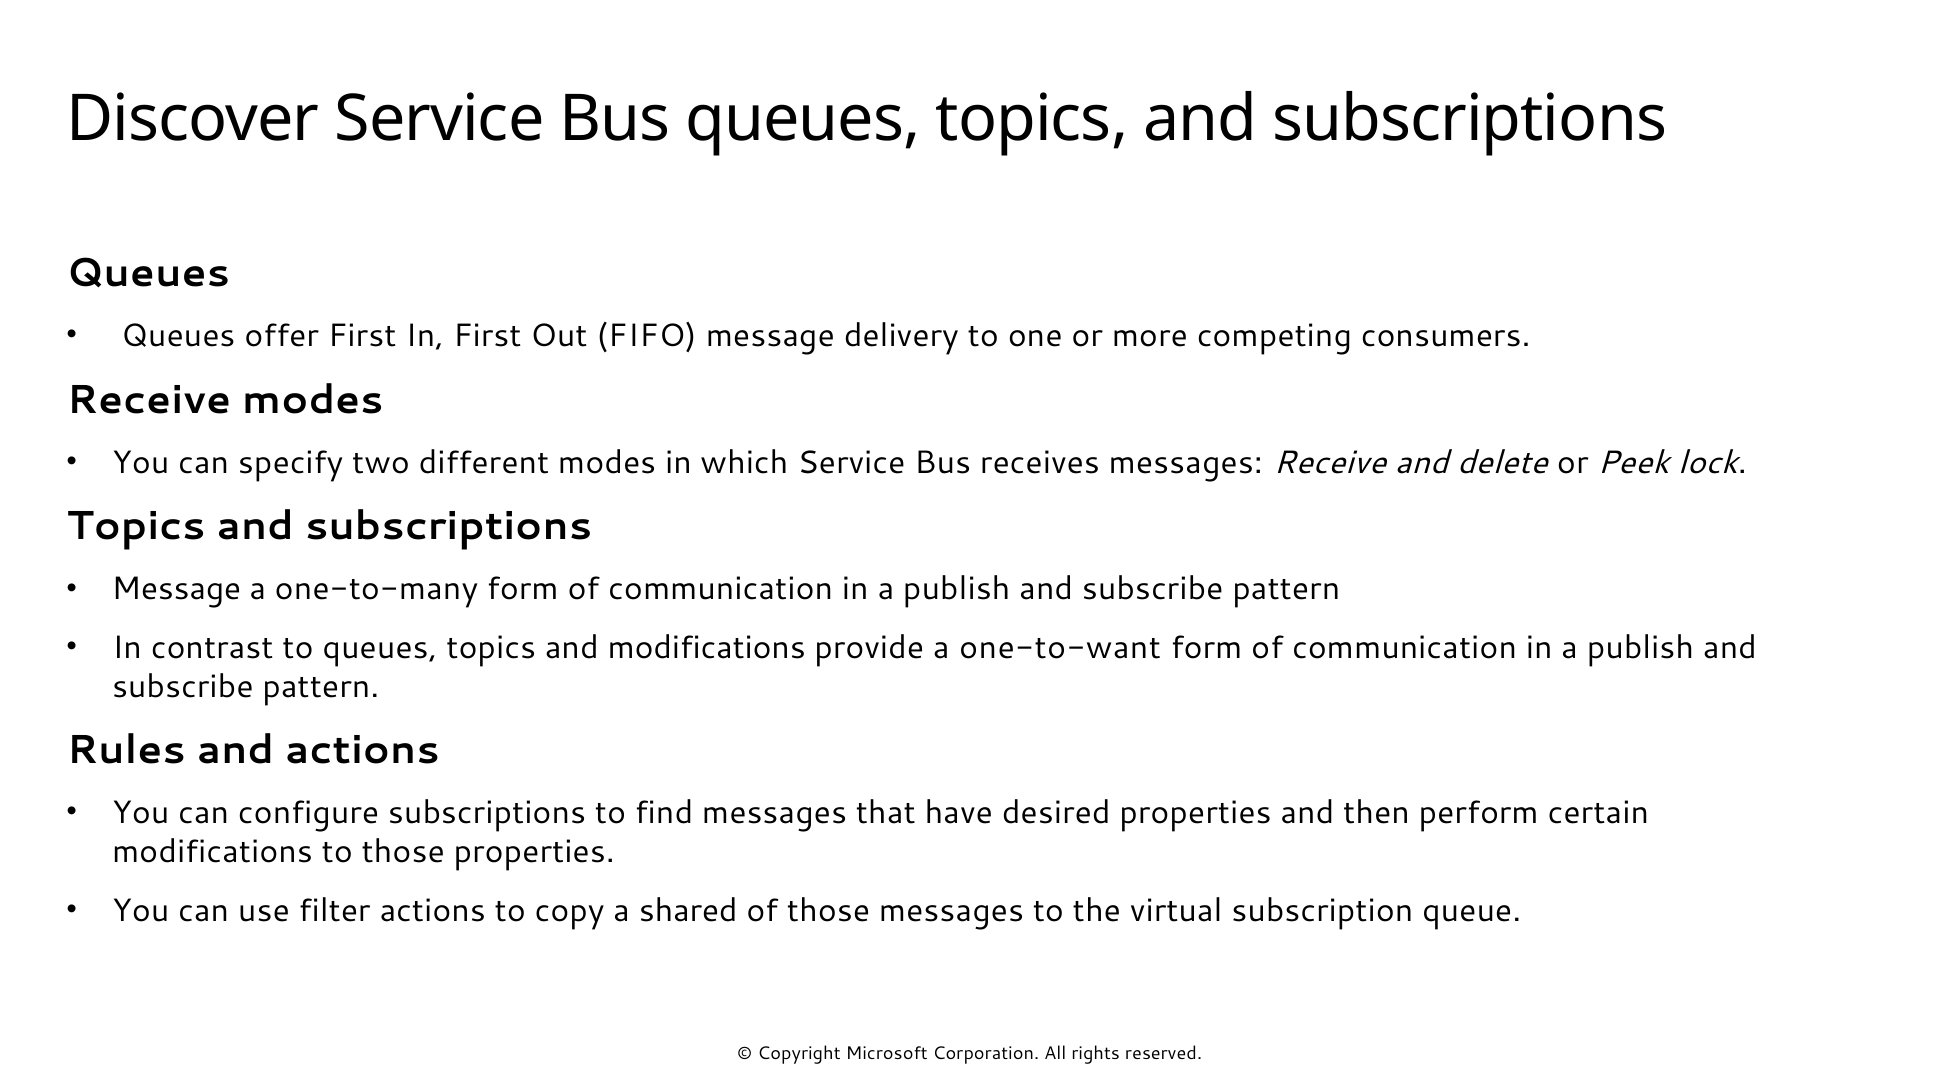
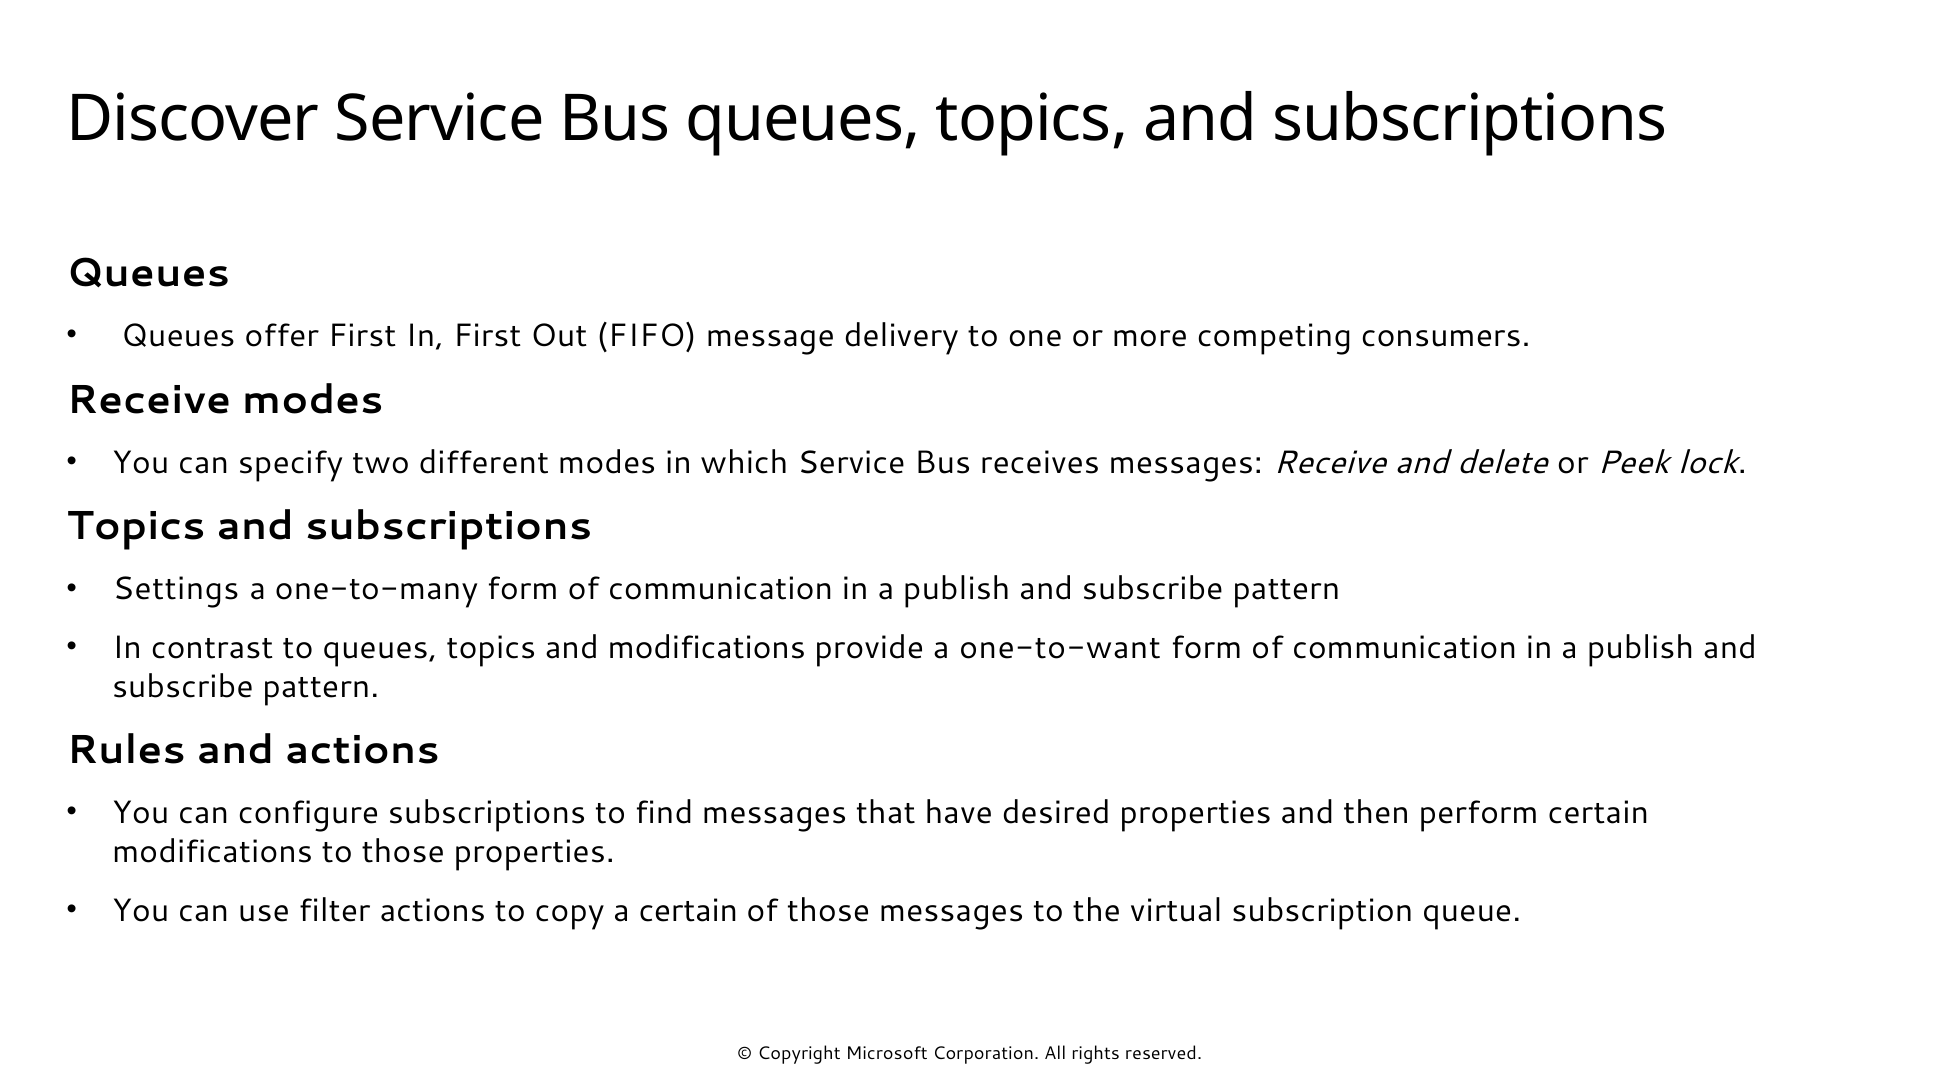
Message: Message -> Settings (176, 590)
a shared: shared -> certain (688, 911)
